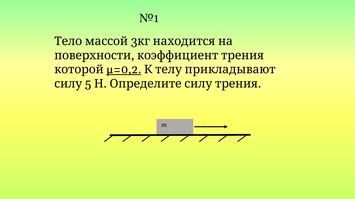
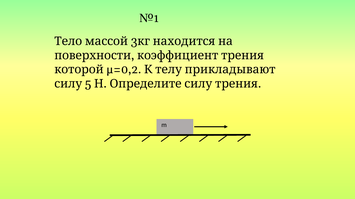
μ=0,2 underline: present -> none (124, 70)
